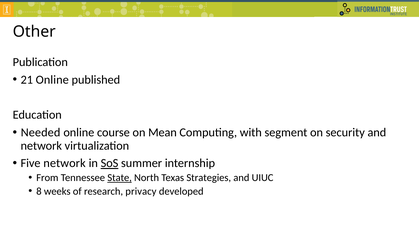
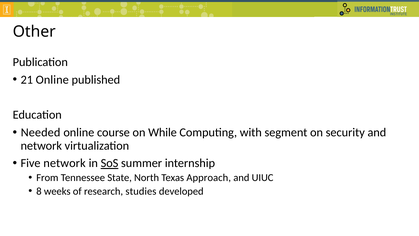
Mean: Mean -> While (162, 132)
State underline: present -> none (120, 177)
Strategies: Strategies -> Approach (209, 177)
privacy: privacy -> studies (141, 191)
